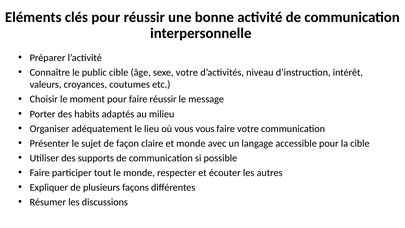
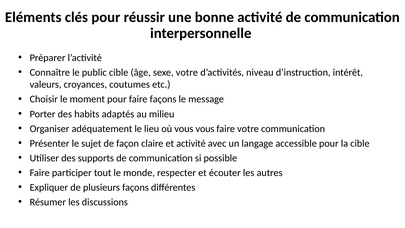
faire réussir: réussir -> façons (163, 99)
et monde: monde -> activité (191, 143)
